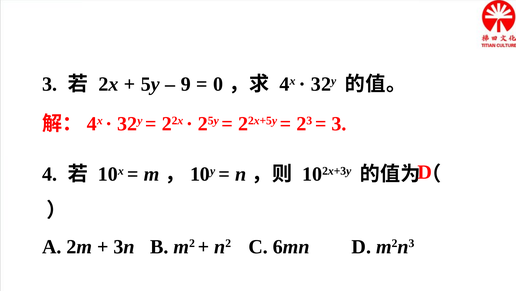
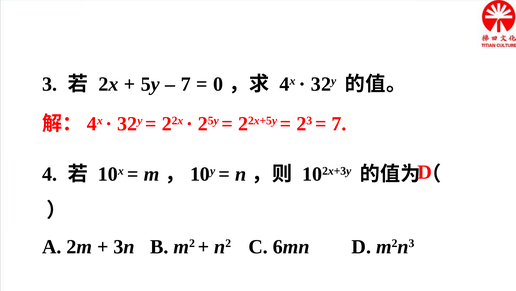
9: 9 -> 7 (186, 84)
3: 3 -> 7 (339, 123)
